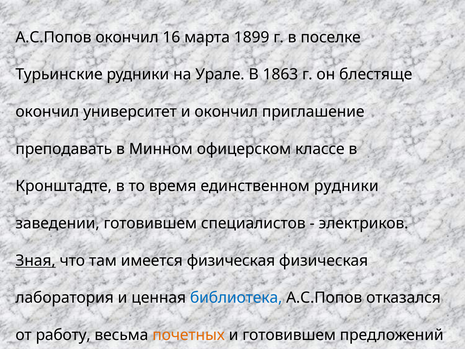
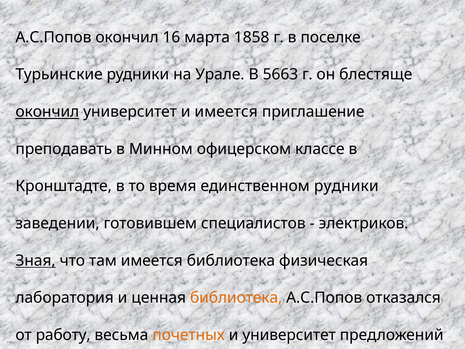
1899: 1899 -> 1858 (252, 37)
1863: 1863 -> 5663 (280, 74)
окончил underline: none -> present (47, 112)
и окончил: окончил -> имеется (226, 112)
имеется физическая: физическая -> библиотека (231, 260)
библиотека colour: blue -> orange (236, 298)
и готовившем: готовившем -> университет (289, 335)
